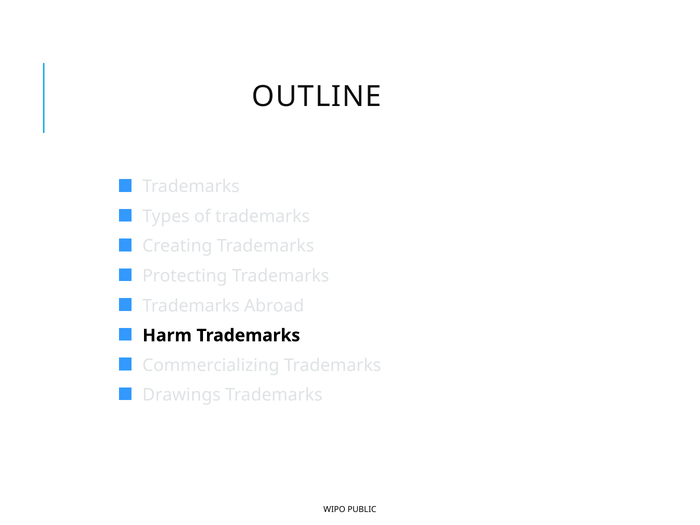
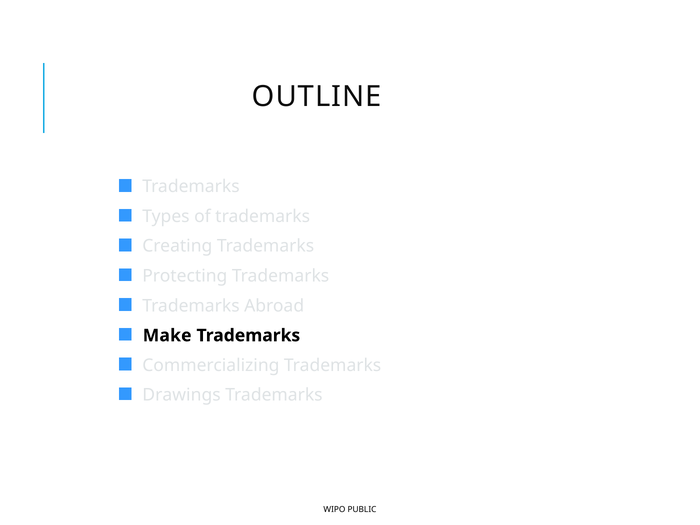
Harm: Harm -> Make (167, 335)
